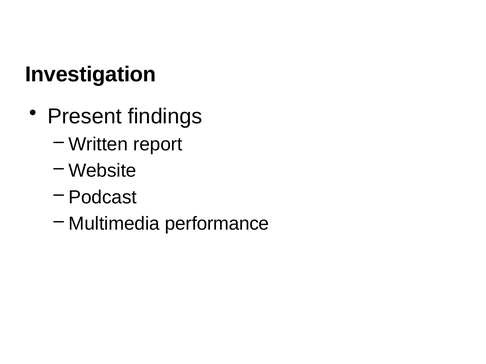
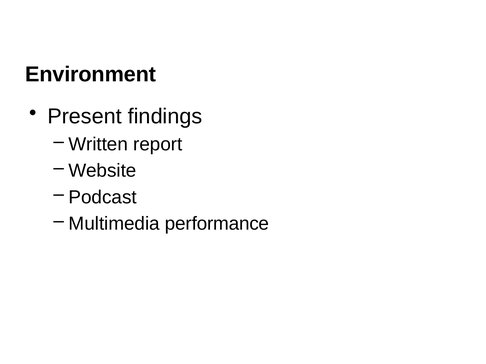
Investigation: Investigation -> Environment (91, 74)
